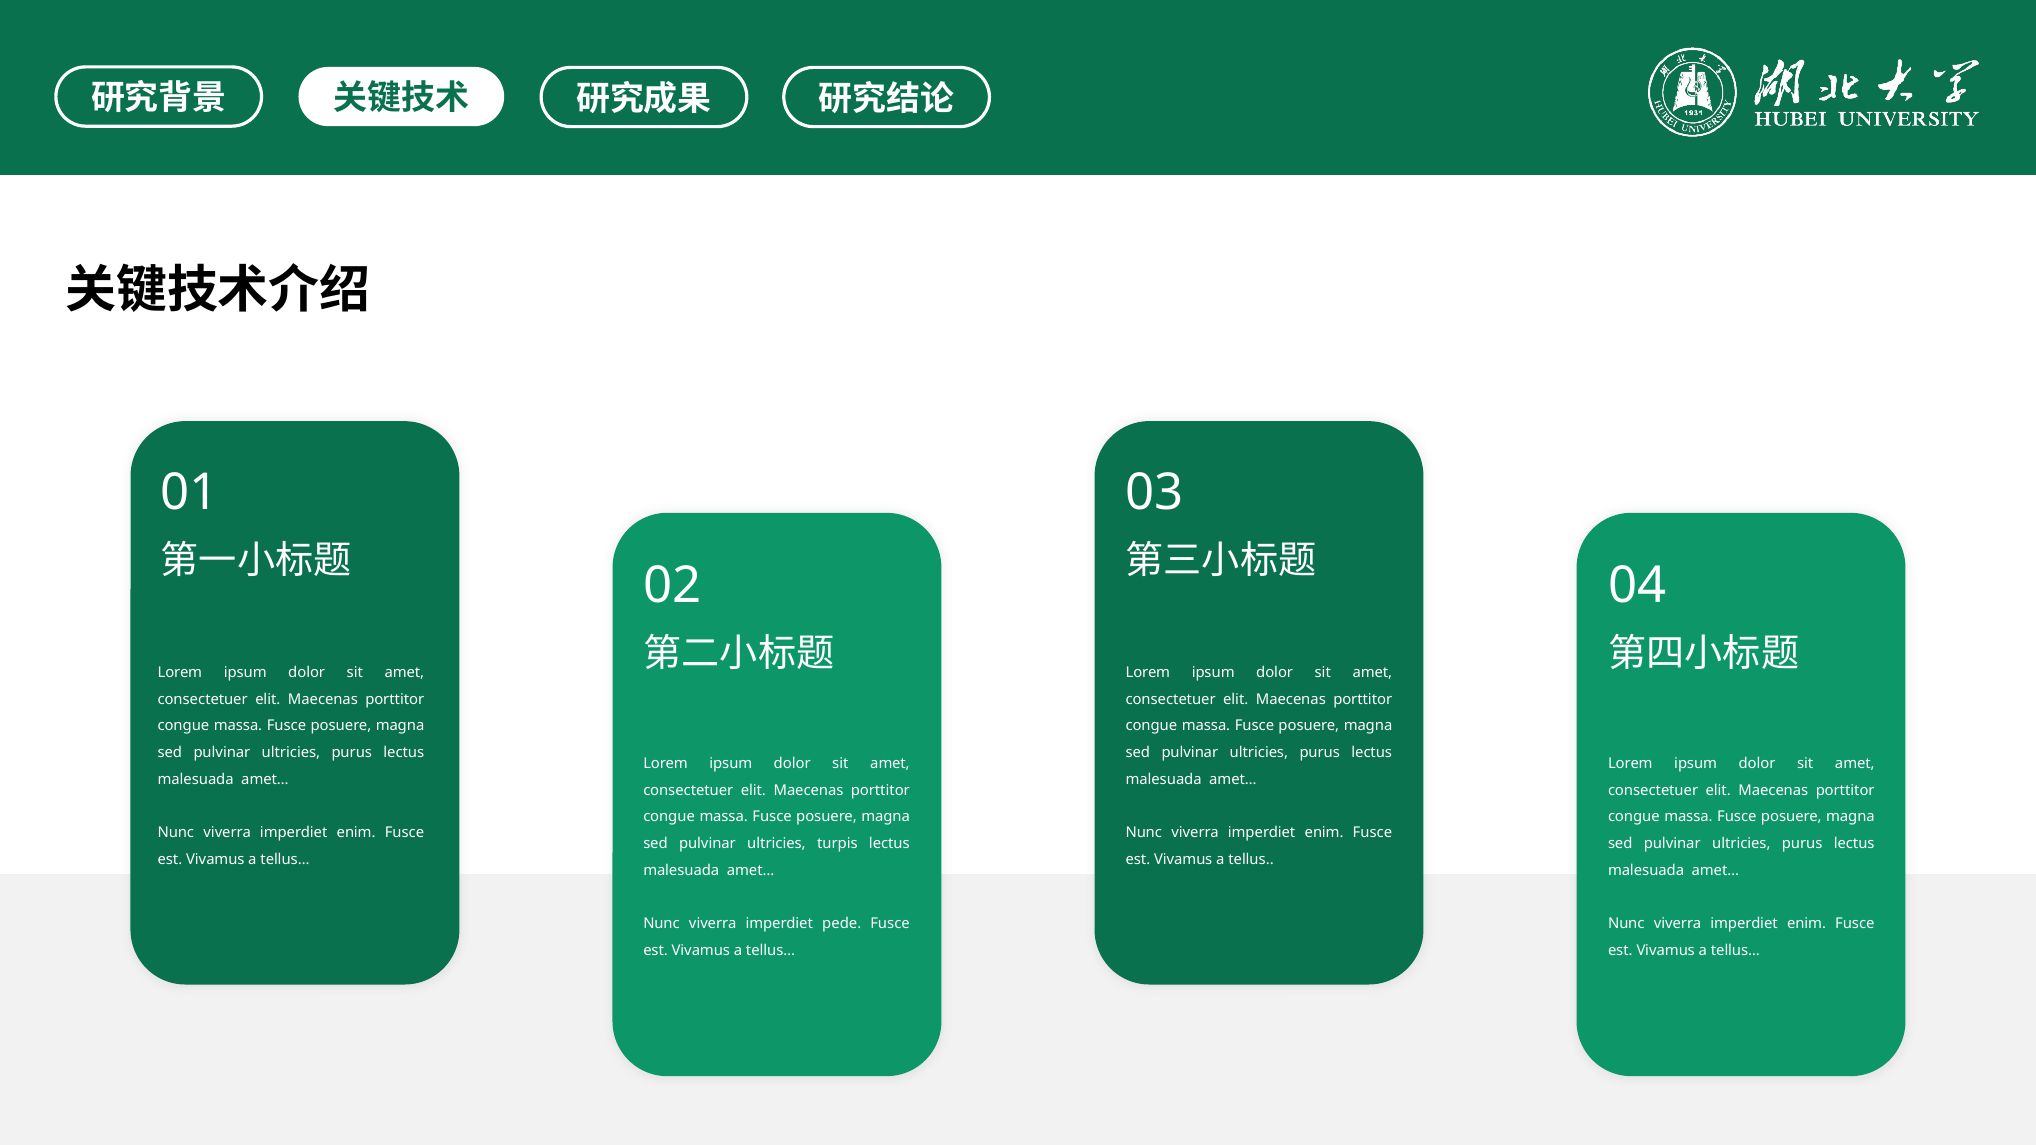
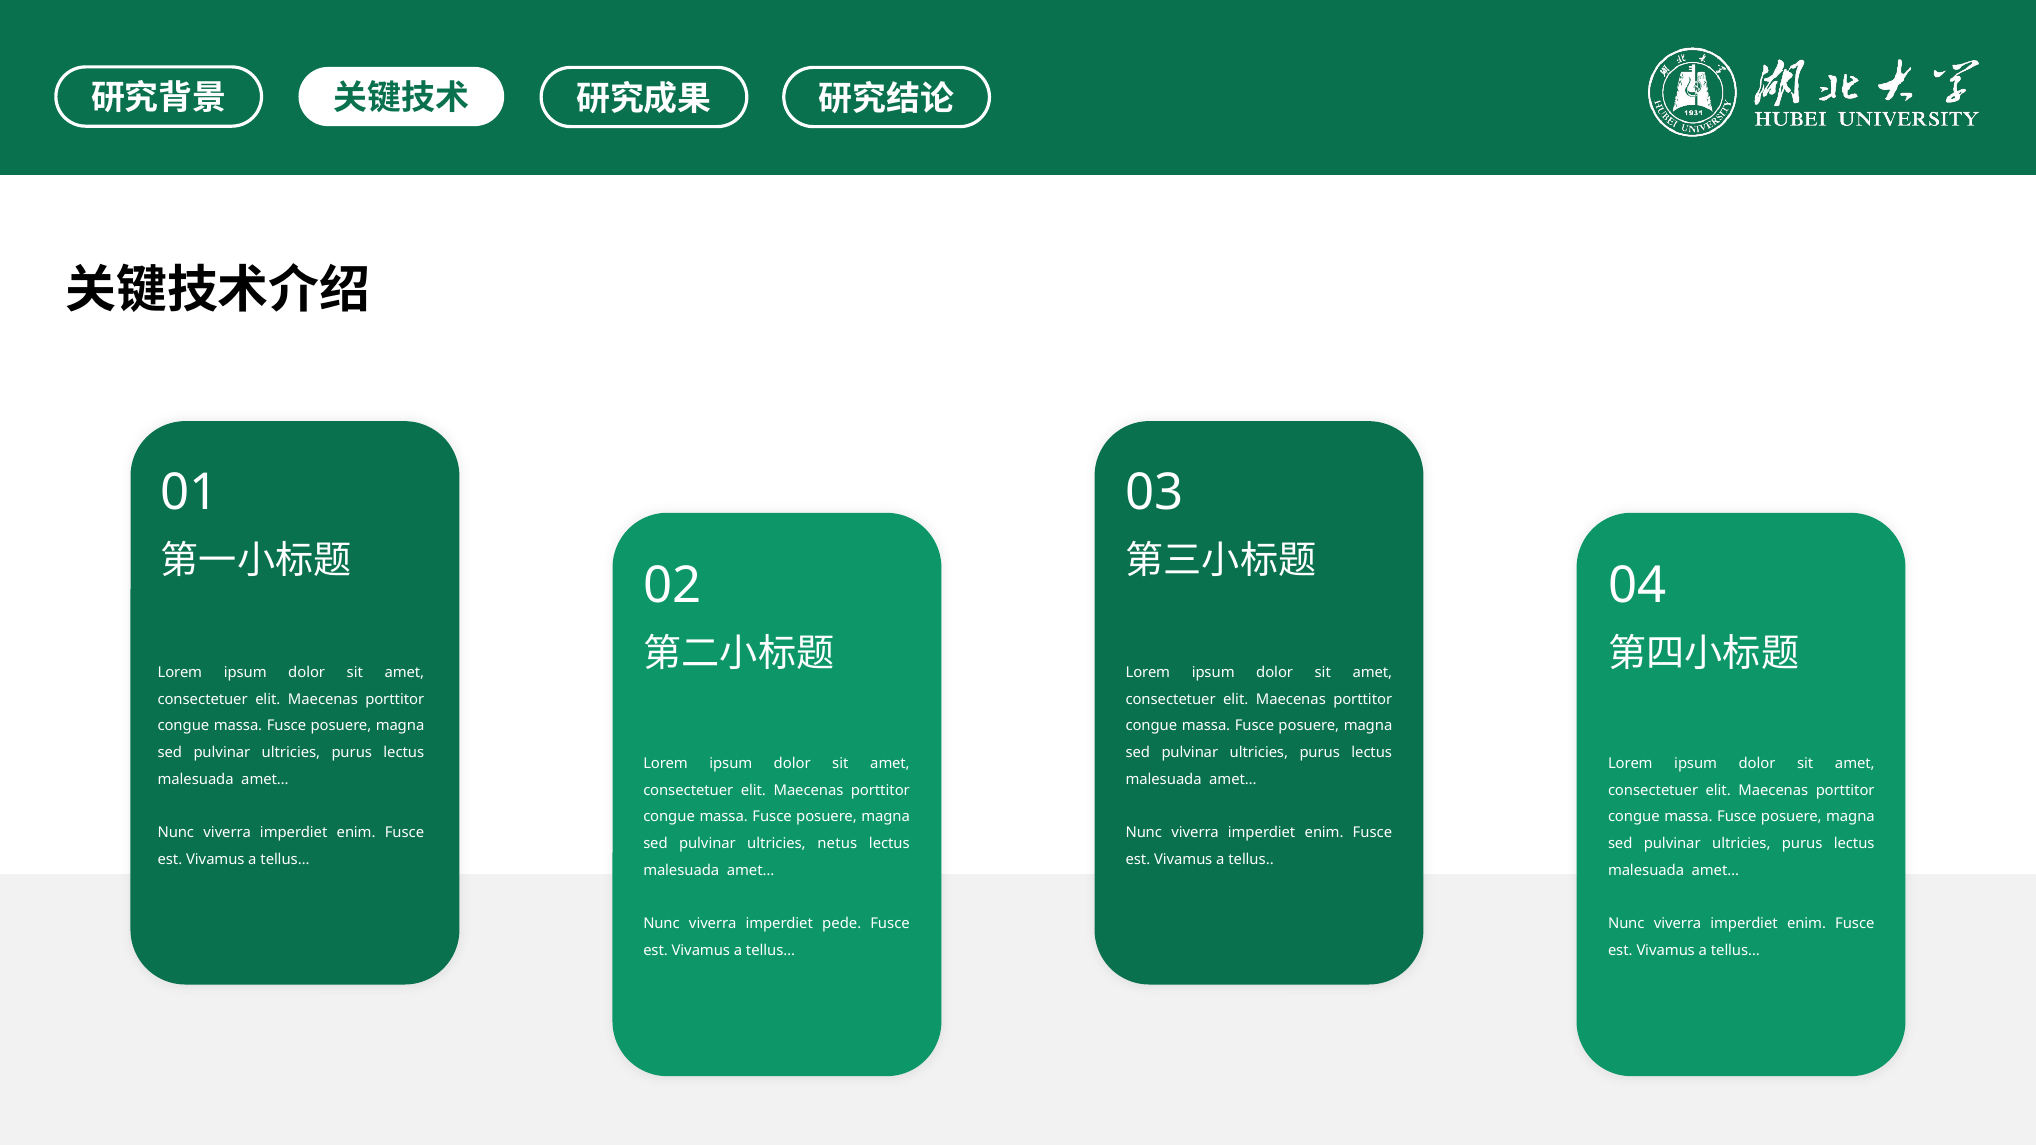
turpis: turpis -> netus (837, 844)
